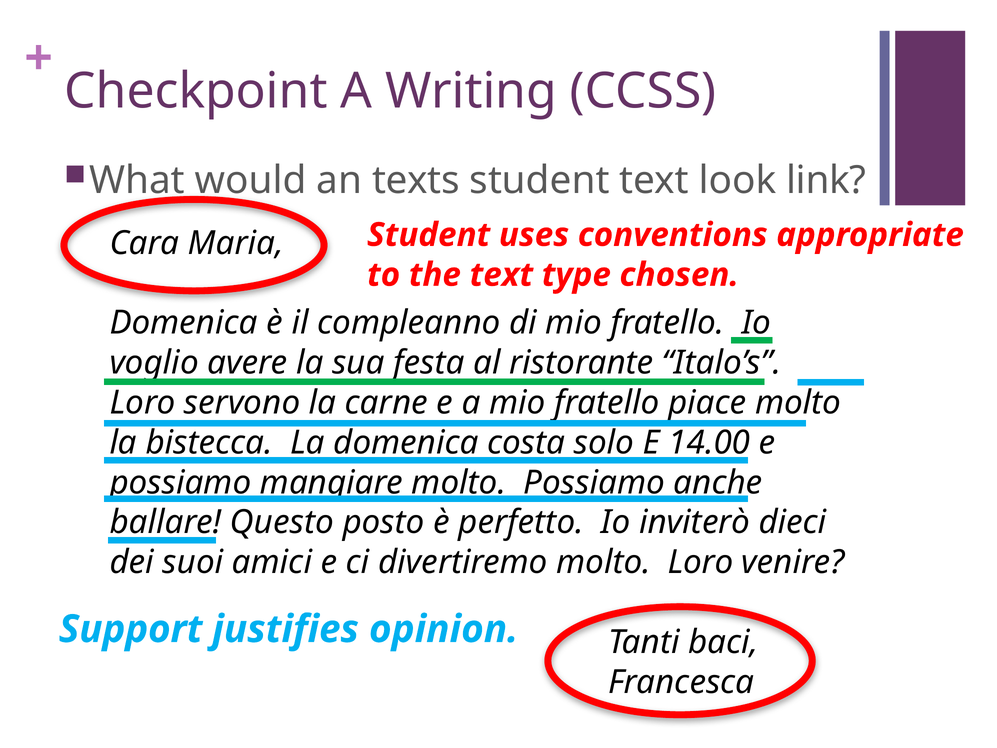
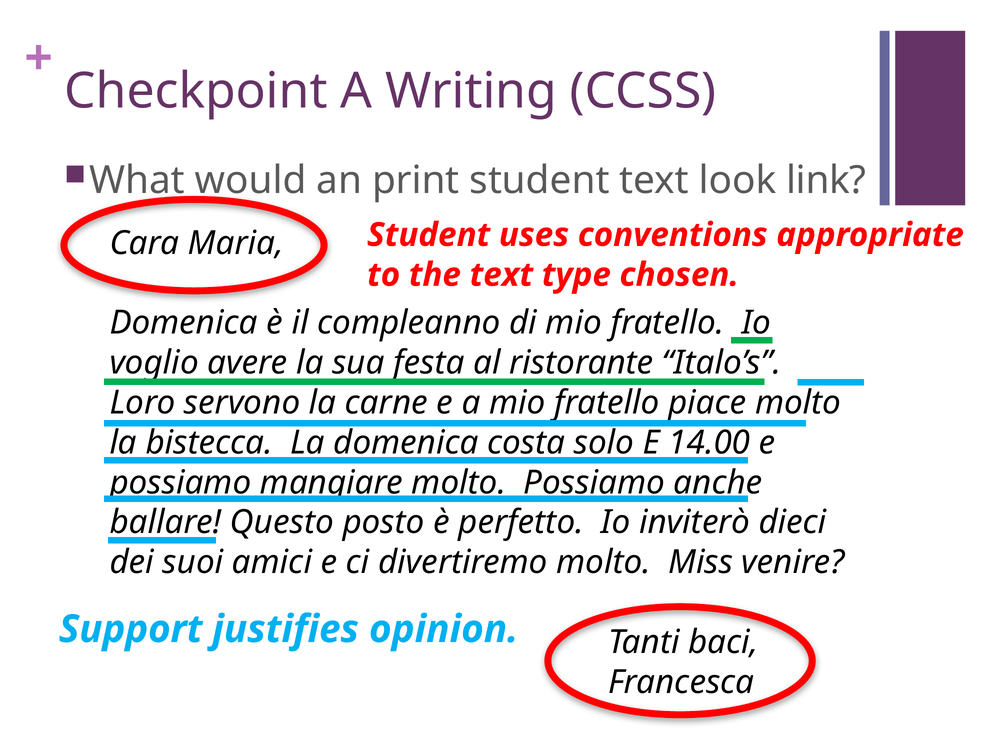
texts: texts -> print (416, 180)
molto Loro: Loro -> Miss (701, 562)
